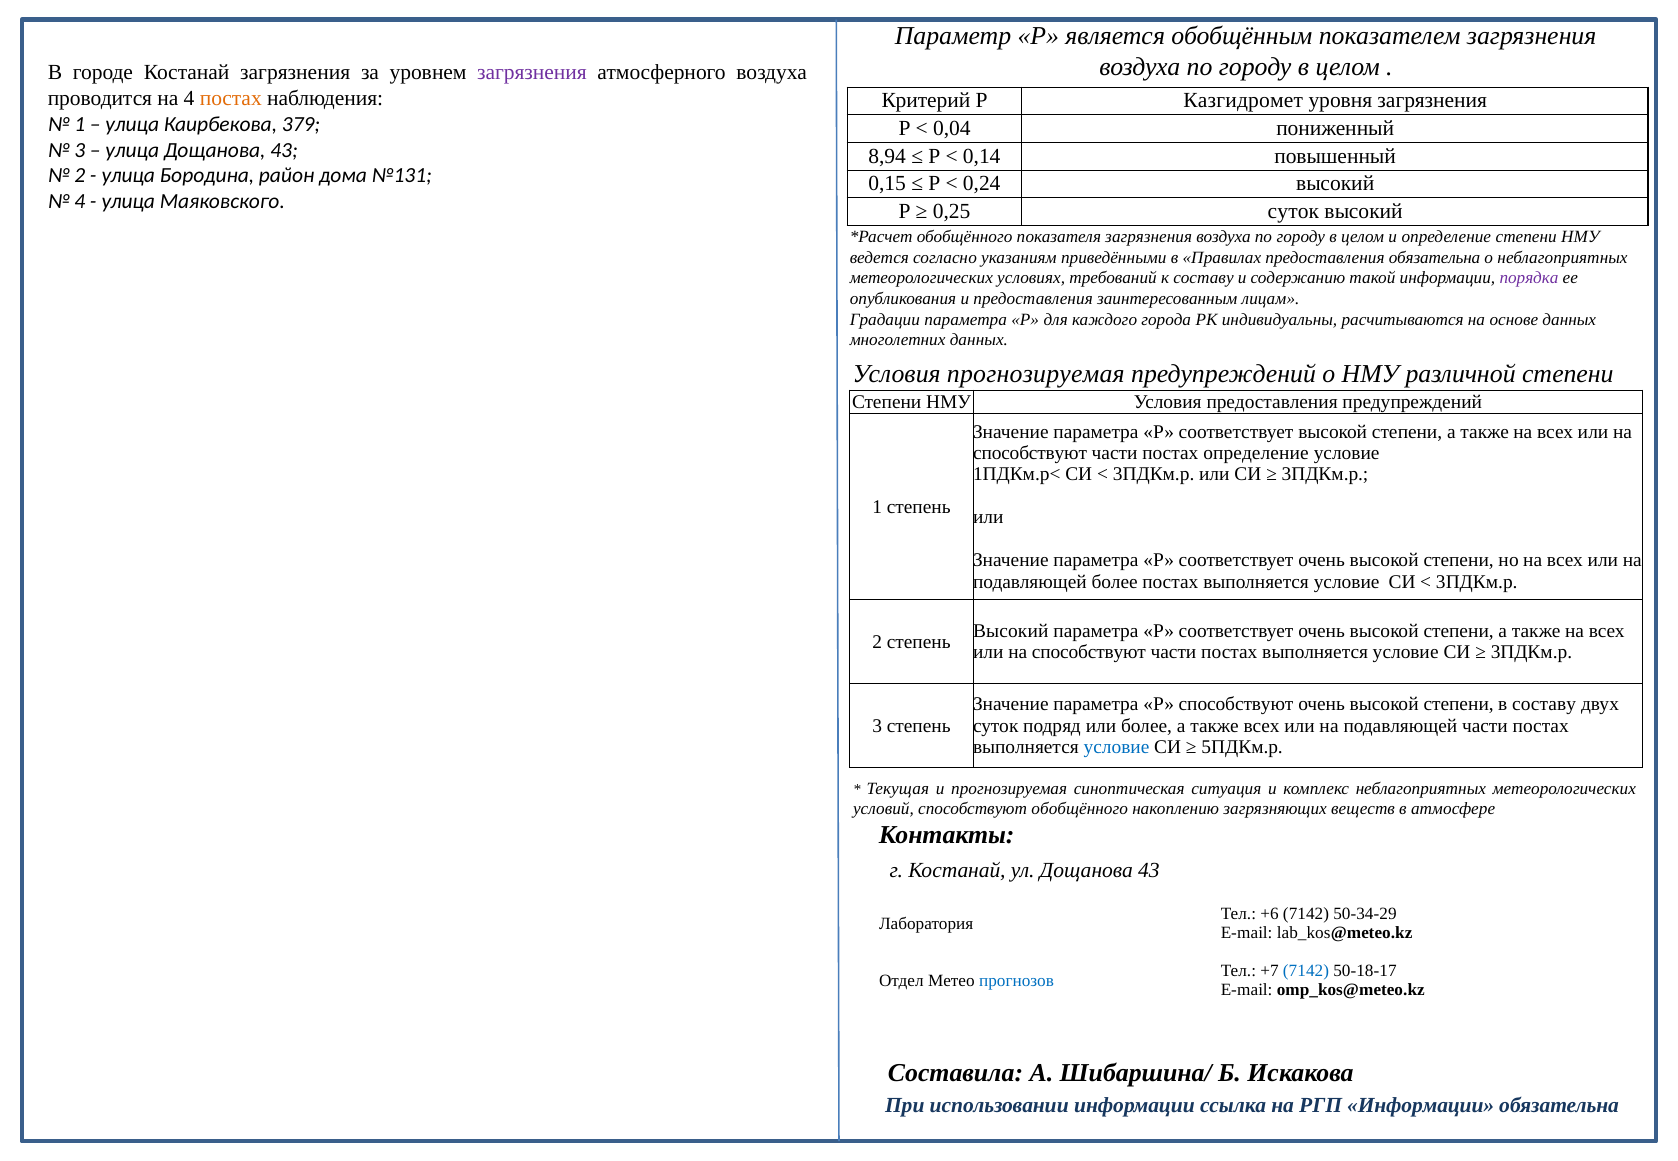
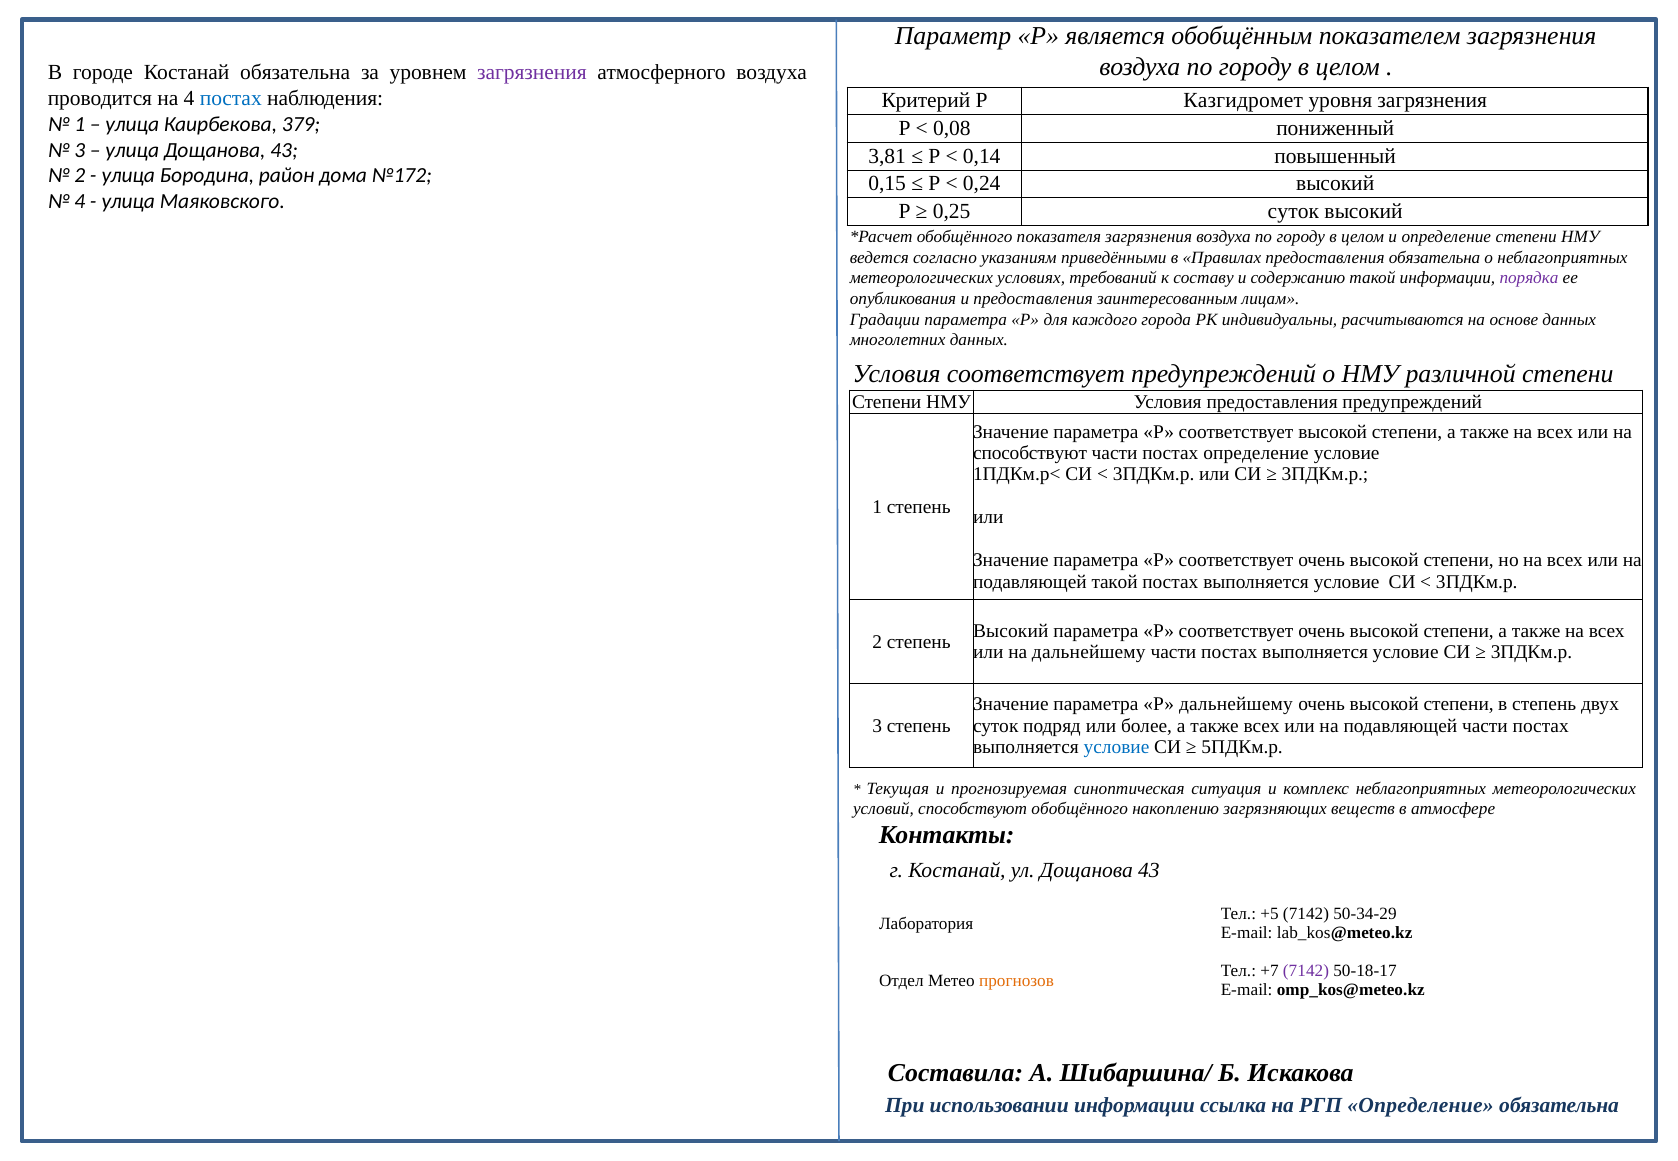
Костанай загрязнения: загрязнения -> обязательна (295, 72)
постах colour: orange -> blue (231, 98)
0,04: 0,04 -> 0,08 (952, 128)
8,94: 8,94 -> 3,81 (887, 156)
№131: №131 -> №172 (402, 176)
Условия прогнозируемая: прогнозируемая -> соответствует (1036, 375)
подавляющей более: более -> такой (1115, 582)
способствуют: способствуют -> дальнейшему (1089, 653)
Р способствуют: способствуют -> дальнейшему (1236, 705)
в составу: составу -> степень (1544, 705)
+6: +6 -> +5 (1269, 915)
7142 colour: blue -> purple (1306, 971)
прогнозов colour: blue -> orange (1017, 981)
РГП Информации: Информации -> Определение (1420, 1106)
